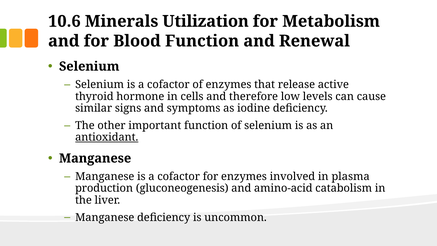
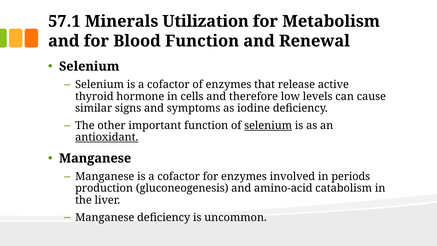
10.6: 10.6 -> 57.1 (64, 21)
selenium underline: none -> present (268, 125)
plasma: plasma -> periods (351, 176)
